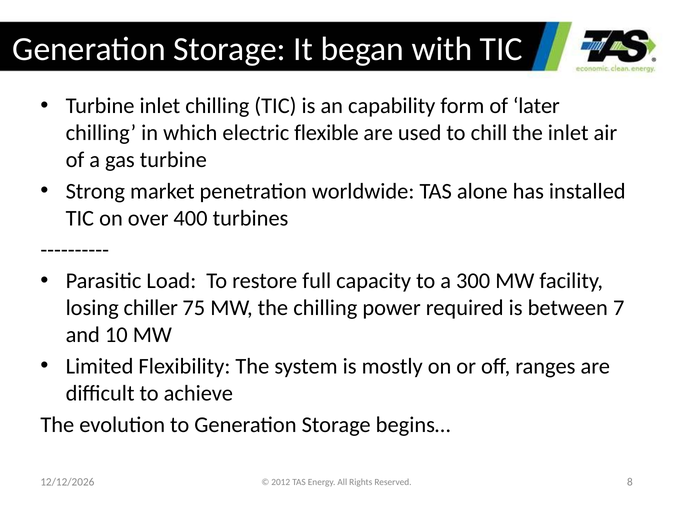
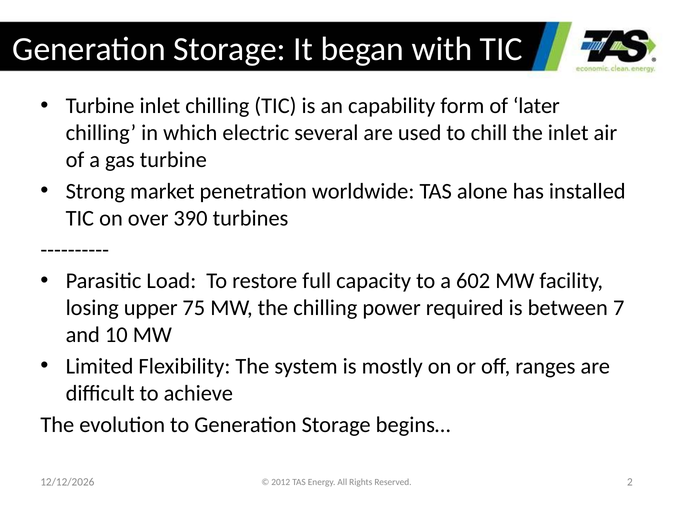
flexible: flexible -> several (326, 133)
400: 400 -> 390 (191, 218)
300: 300 -> 602 (473, 281)
chiller: chiller -> upper (151, 308)
8: 8 -> 2 (630, 482)
